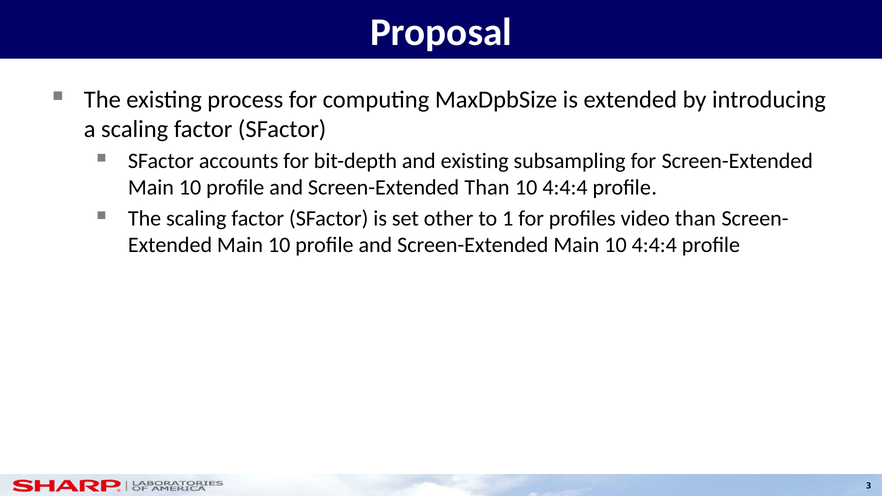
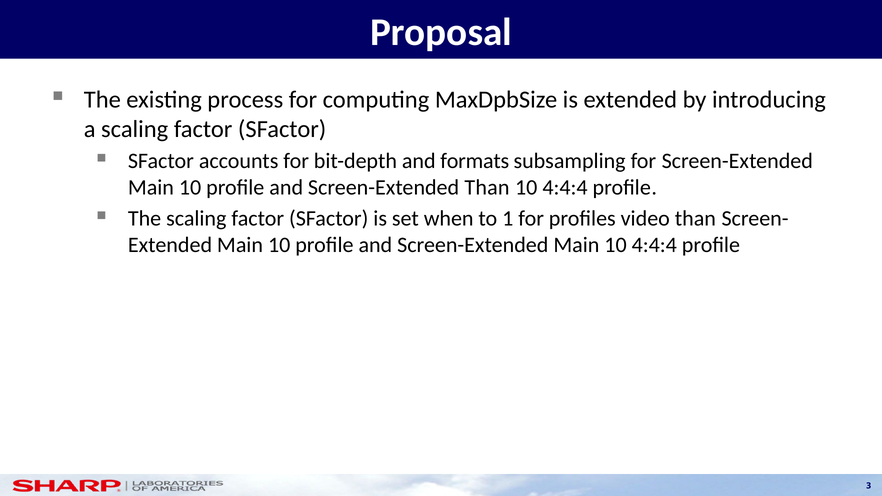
and existing: existing -> formats (475, 161)
other: other -> when (449, 219)
